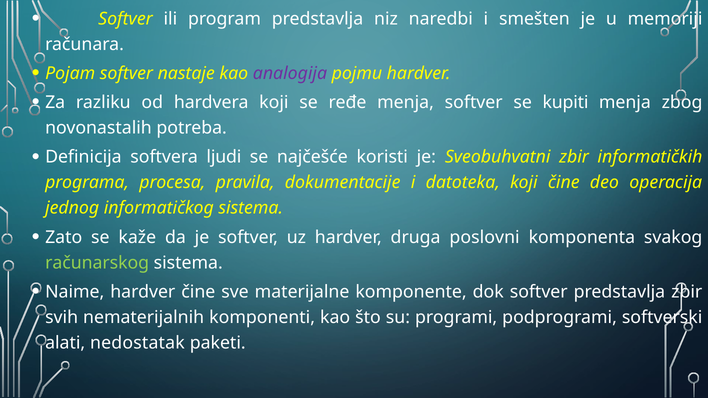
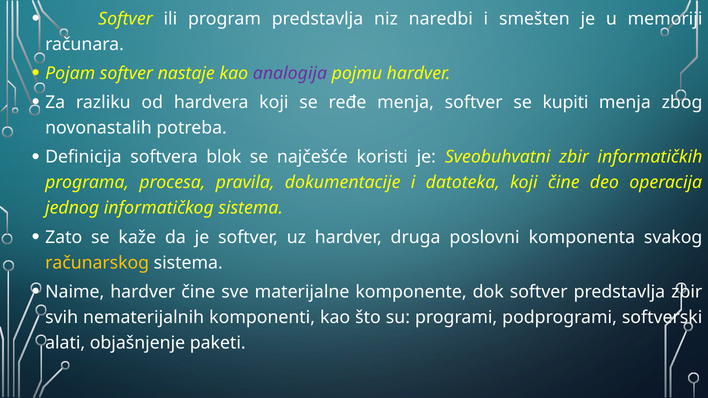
ljudi: ljudi -> blok (224, 157)
računarskog colour: light green -> yellow (97, 263)
nedostatak: nedostatak -> objašnjenje (137, 343)
